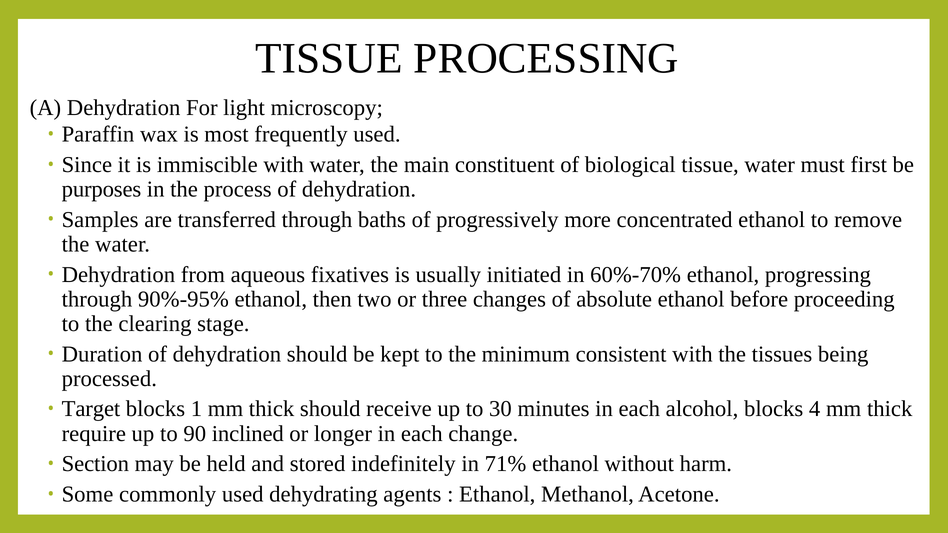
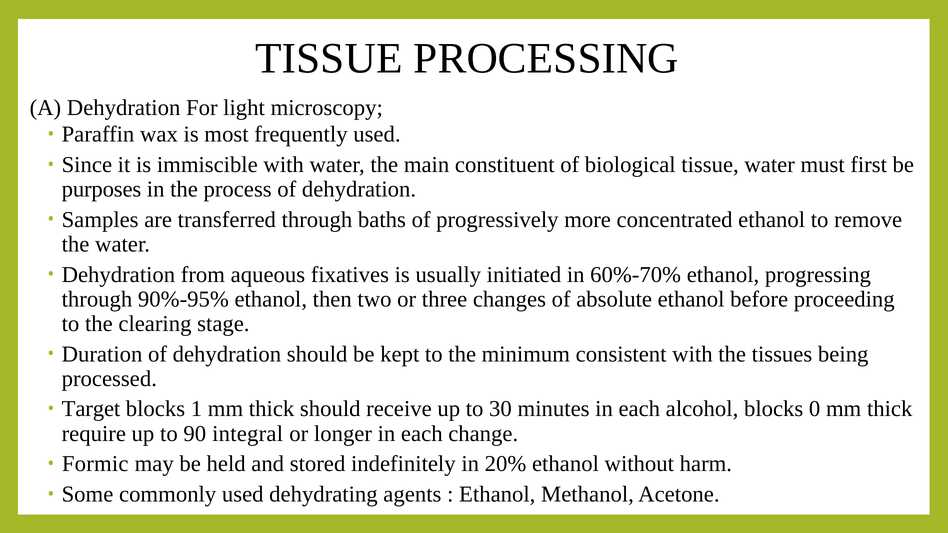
4: 4 -> 0 (815, 409)
inclined: inclined -> integral (248, 434)
Section: Section -> Formic (95, 464)
71%: 71% -> 20% (506, 464)
